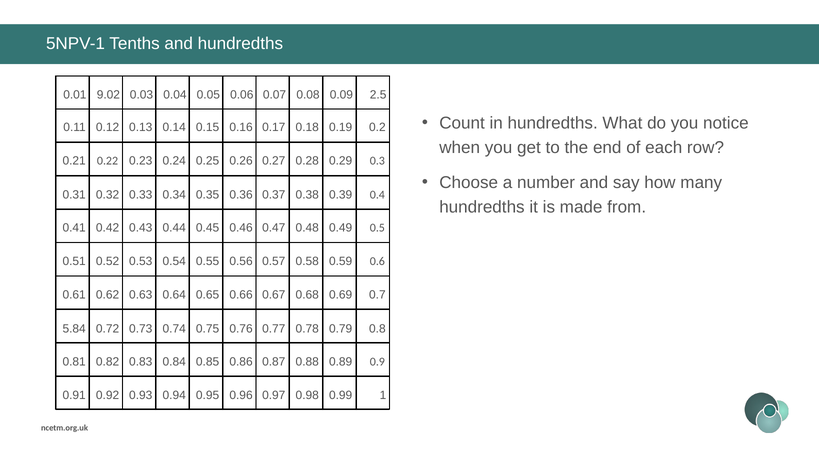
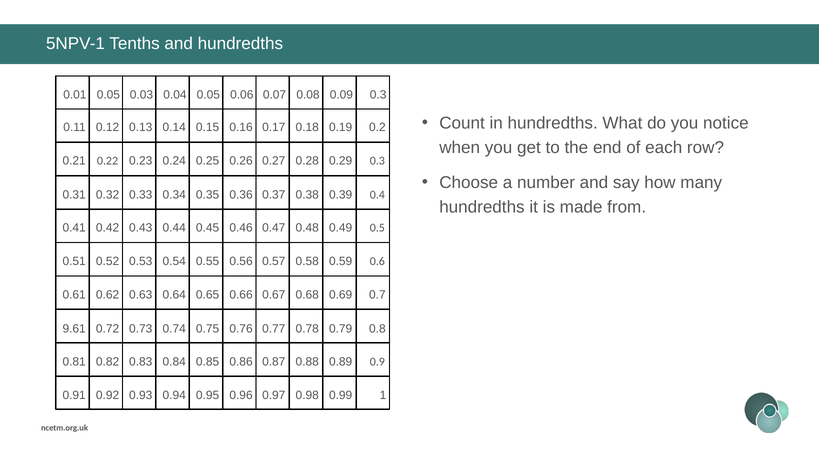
9.02: 9.02 -> 0.05 (108, 95)
2.5: 2.5 -> 0.3 (378, 95)
5.84: 5.84 -> 9.61 (74, 328)
